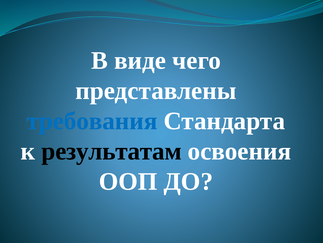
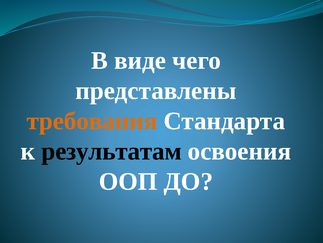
требования colour: blue -> orange (92, 121)
